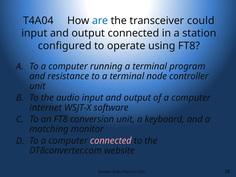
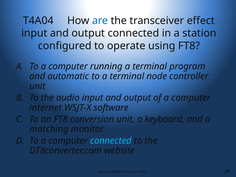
could: could -> effect (201, 21)
resistance: resistance -> automatic (68, 76)
connected colour: pink -> light blue (111, 141)
